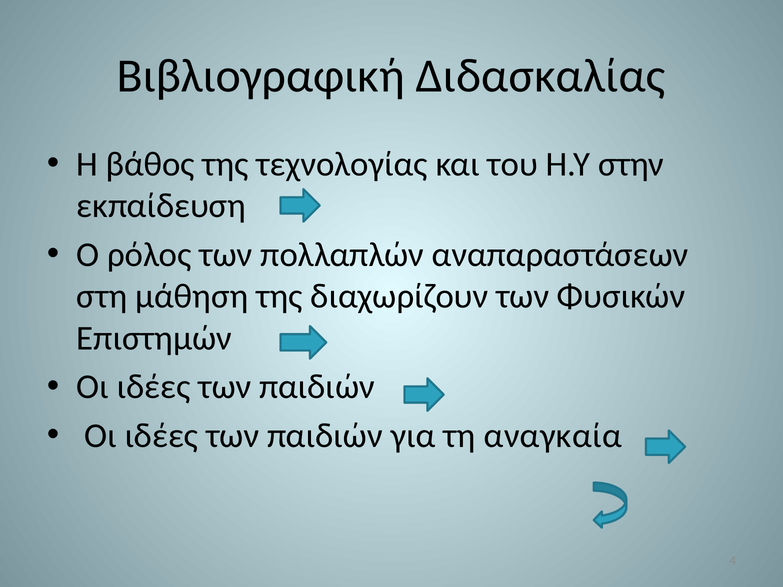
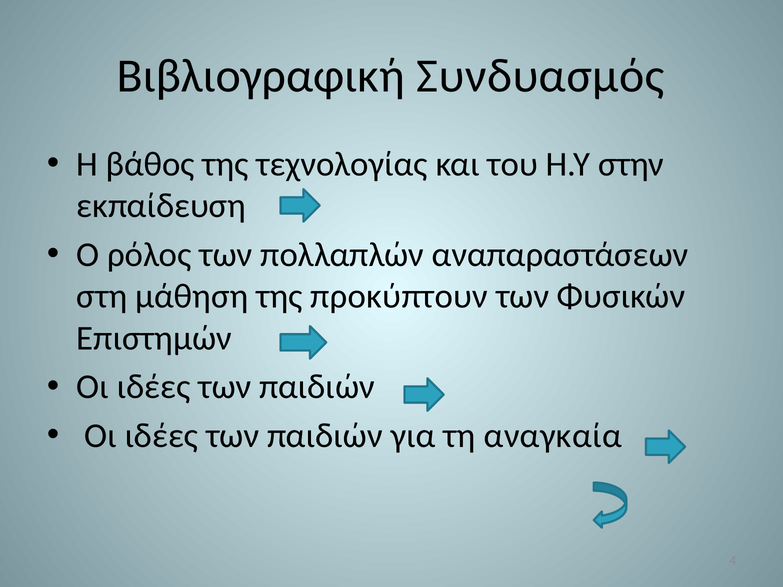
Διδασκαλίας: Διδασκαλίας -> Συνδυασμός (540, 76)
διαχωρίζουν: διαχωρίζουν -> προκύπτουν (399, 297)
